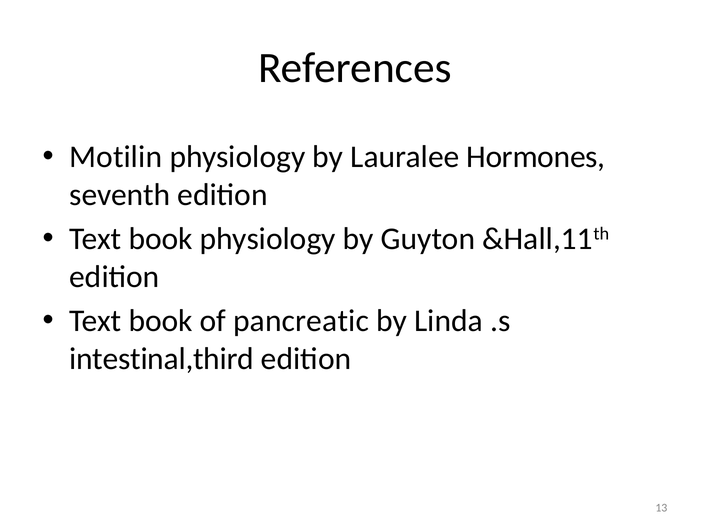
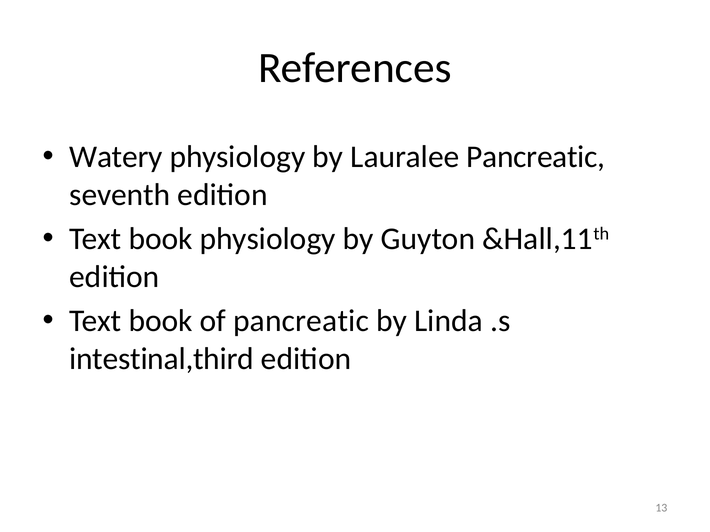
Motilin: Motilin -> Watery (116, 157)
Lauralee Hormones: Hormones -> Pancreatic (536, 157)
